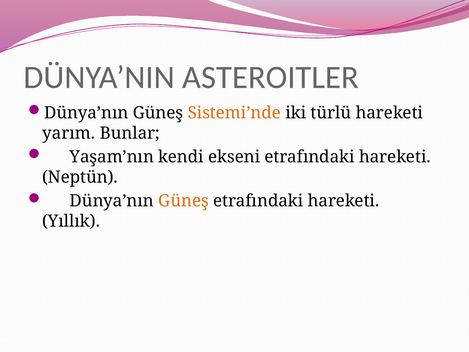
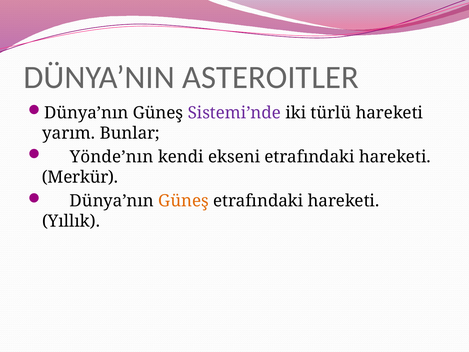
Sistemi’nde colour: orange -> purple (234, 113)
Yaşam’nın: Yaşam’nın -> Yönde’nın (112, 157)
Neptün: Neptün -> Merkür (80, 177)
